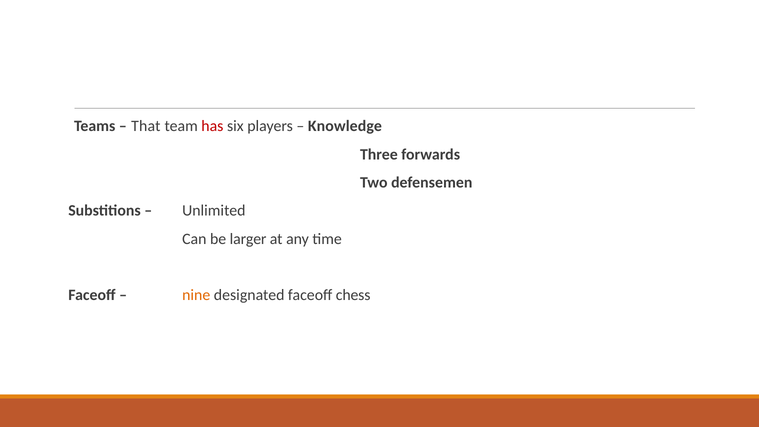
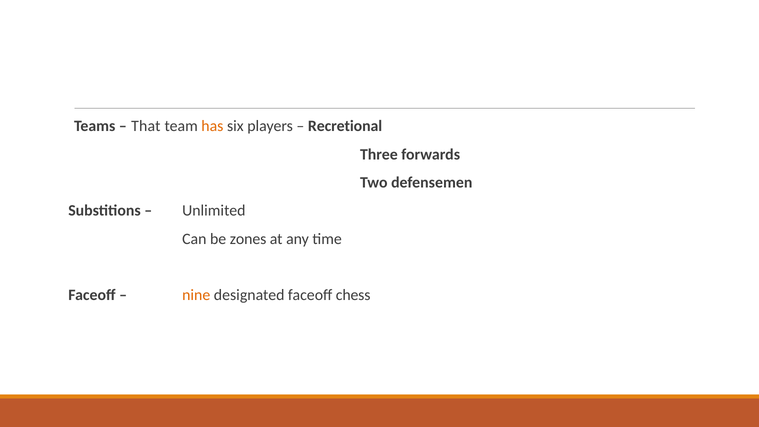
has colour: red -> orange (212, 126)
Knowledge: Knowledge -> Recretional (345, 126)
larger: larger -> zones (248, 239)
